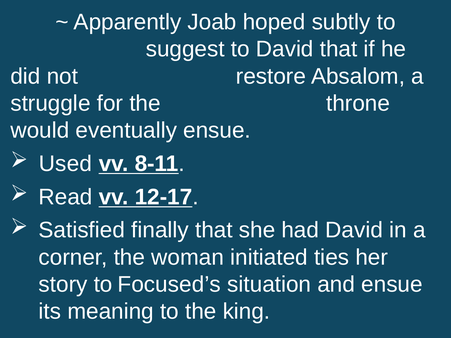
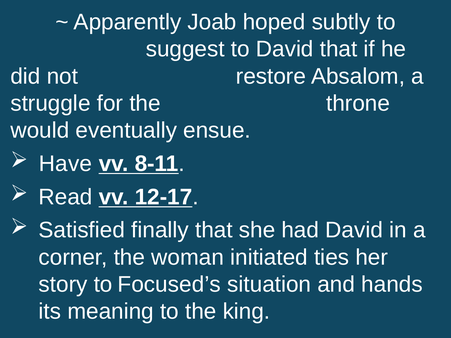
Used: Used -> Have (65, 164)
and ensue: ensue -> hands (392, 285)
